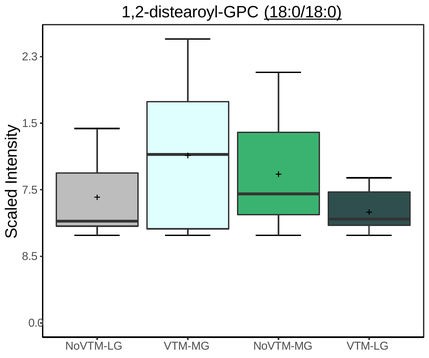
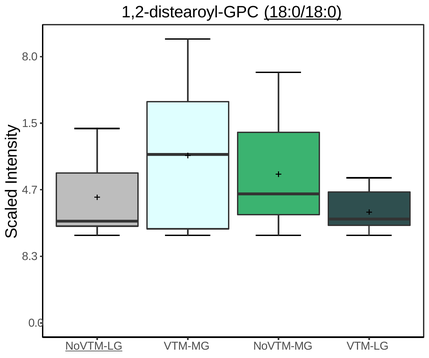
2.3: 2.3 -> 8.0 (30, 57)
7.5: 7.5 -> 4.7 (30, 190)
8.5: 8.5 -> 8.3 (30, 256)
NoVTM-LG underline: none -> present (94, 346)
